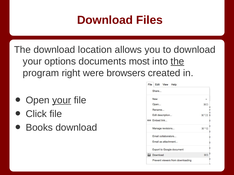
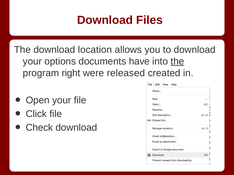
most: most -> have (139, 62)
browsers: browsers -> released (126, 73)
your underline: present -> none (62, 101)
Books: Books -> Check (39, 128)
